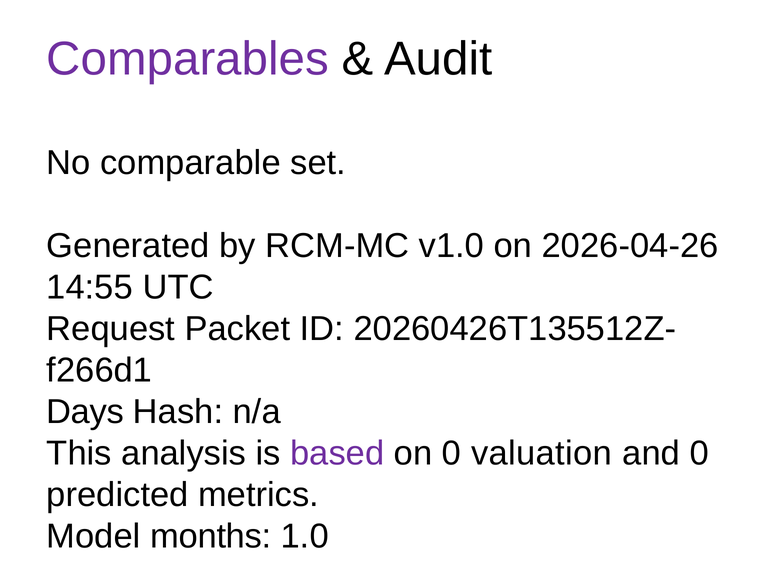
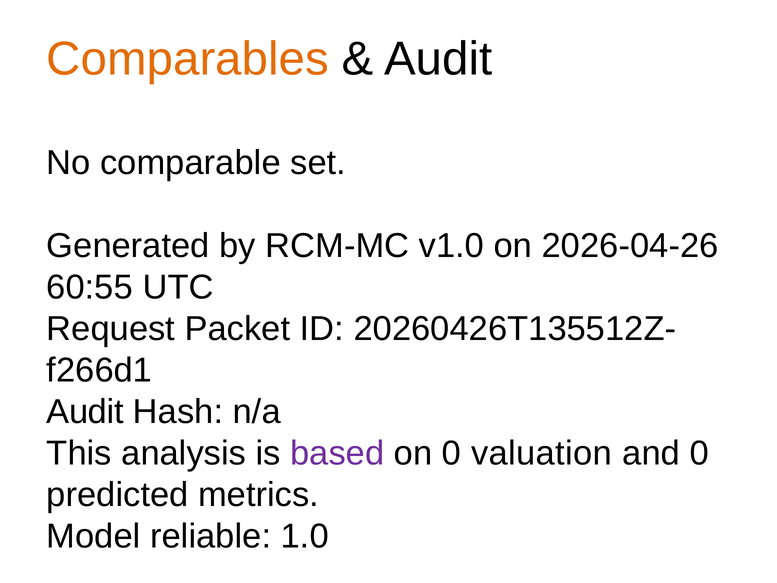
Comparables colour: purple -> orange (188, 59)
14:55: 14:55 -> 60:55 (90, 287)
Days: Days -> Audit (85, 412)
months: months -> reliable (211, 536)
